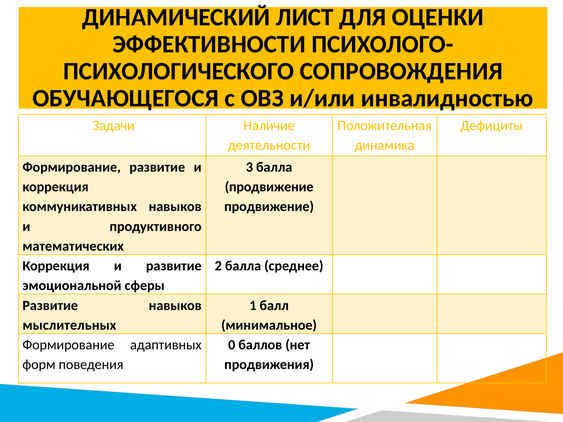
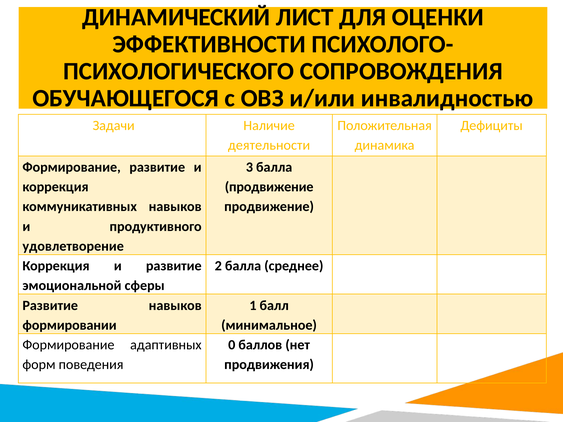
математических: математических -> удовлетворение (73, 246)
мыслительных: мыслительных -> формировании (70, 325)
